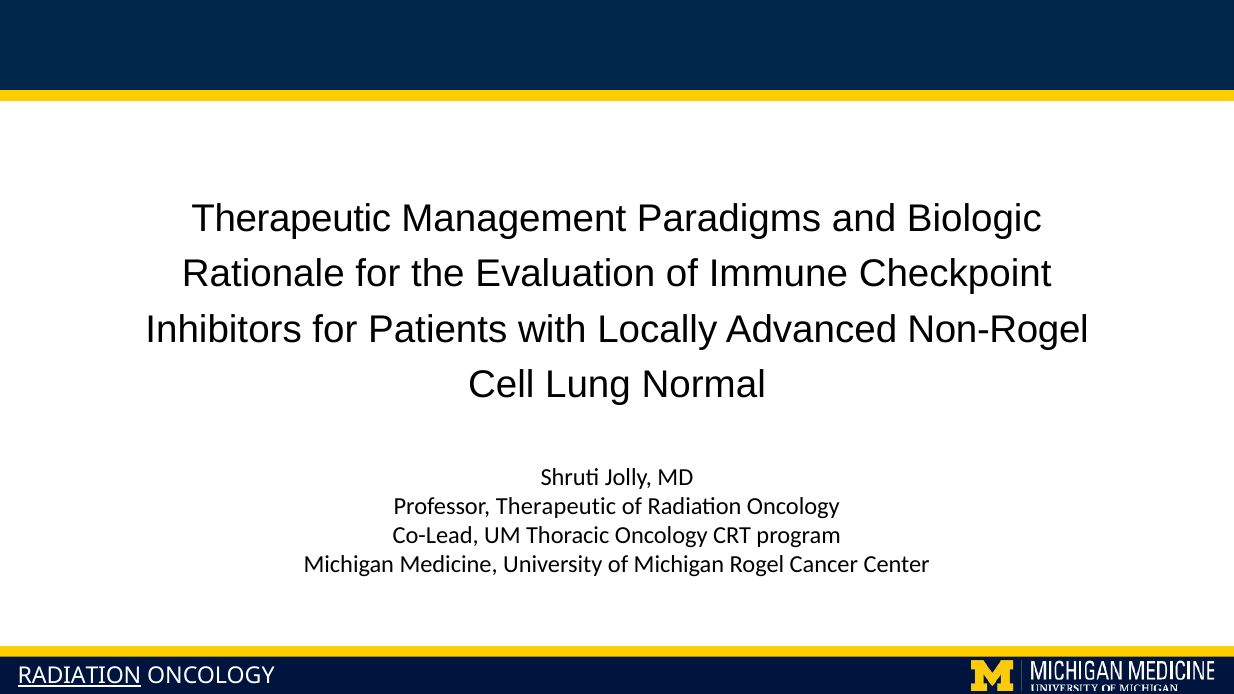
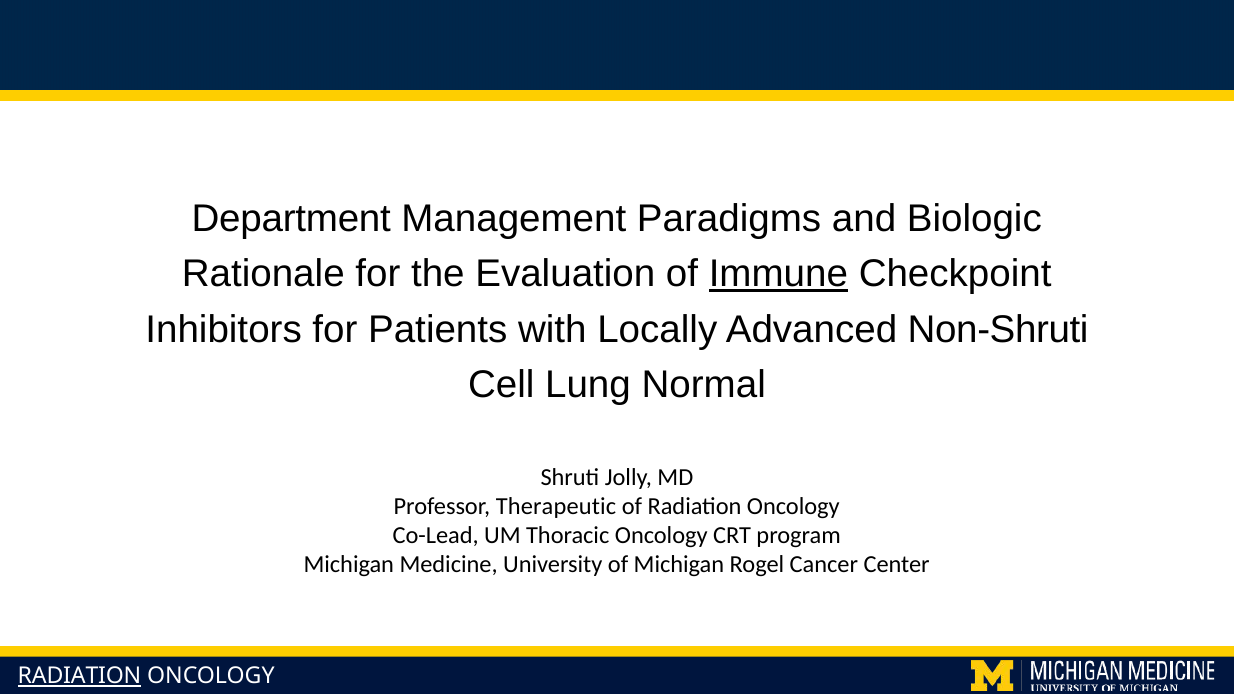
Therapeutic: Therapeutic -> Department (291, 218)
Immune underline: none -> present (778, 274)
Non-Rogel: Non-Rogel -> Non-Shruti (998, 330)
